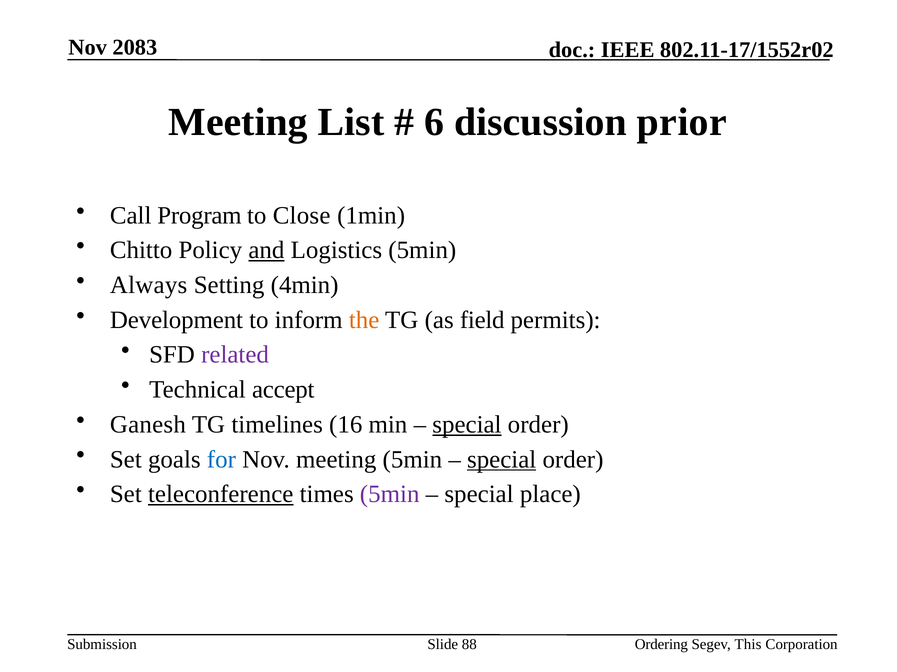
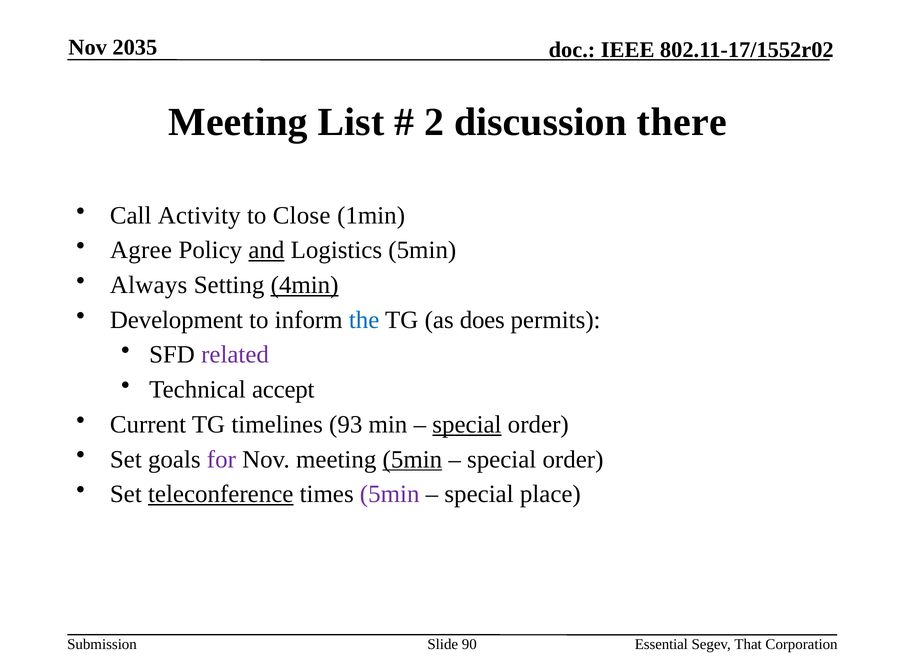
2083: 2083 -> 2035 (135, 48)
6: 6 -> 2 (434, 122)
prior: prior -> there (682, 122)
Program: Program -> Activity (199, 216)
Chitto: Chitto -> Agree (141, 250)
4min underline: none -> present (305, 285)
the colour: orange -> blue (364, 320)
field: field -> does (482, 320)
Ganesh: Ganesh -> Current (148, 425)
16: 16 -> 93 (346, 425)
for colour: blue -> purple (221, 460)
5min underline: none -> present (412, 460)
special underline: present -> none (502, 460)
88: 88 -> 90 (469, 645)
Ordering: Ordering -> Essential (661, 645)
This: This -> That (748, 645)
